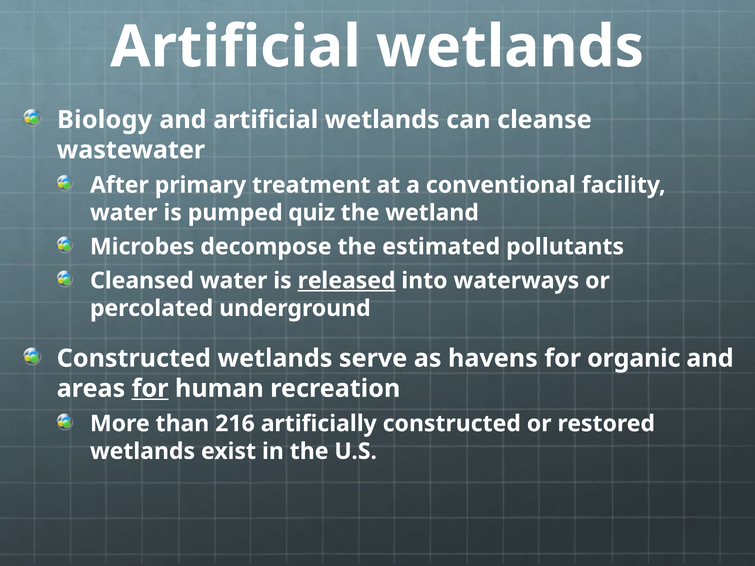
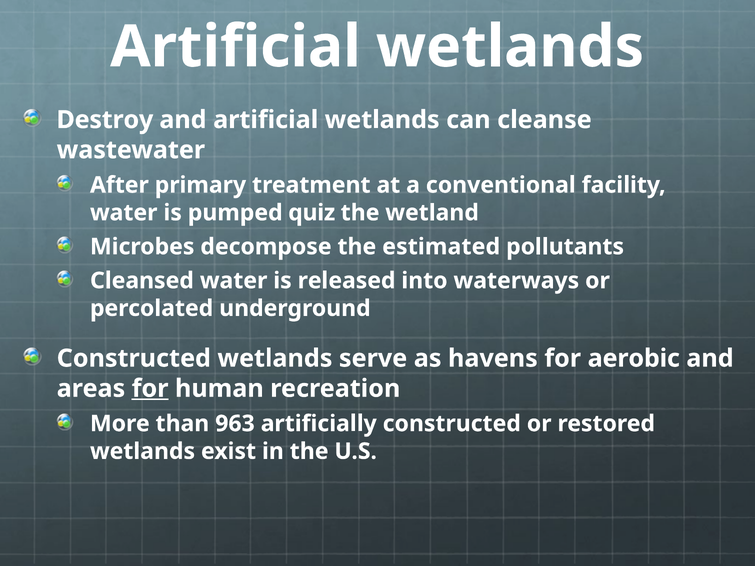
Biology: Biology -> Destroy (105, 120)
released underline: present -> none (347, 281)
organic: organic -> aerobic (634, 359)
216: 216 -> 963 (235, 424)
